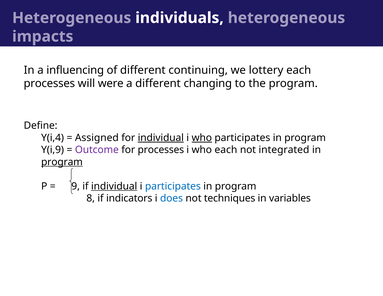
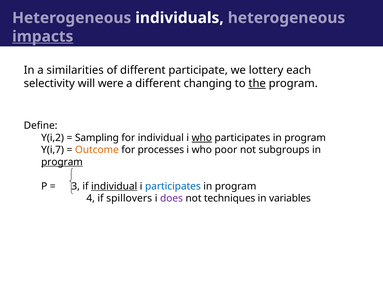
impacts underline: none -> present (43, 36)
influencing: influencing -> similarities (75, 70)
continuing: continuing -> participate (198, 70)
processes: processes -> selectivity (49, 84)
the underline: none -> present (257, 84)
Y(i,4: Y(i,4 -> Y(i,2 (53, 138)
Assigned: Assigned -> Sampling (97, 138)
individual underline: present -> none (161, 138)
Y(i,9: Y(i,9 -> Y(i,7 (53, 150)
Outcome colour: purple -> orange (97, 150)
who each: each -> poor (226, 150)
integrated: integrated -> subgroups (284, 150)
9: 9 -> 3 (76, 186)
8: 8 -> 4 (91, 198)
indicators: indicators -> spillovers (129, 198)
does colour: blue -> purple (172, 198)
